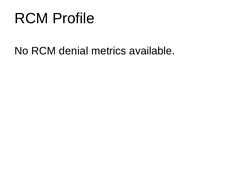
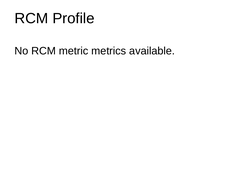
denial: denial -> metric (74, 51)
